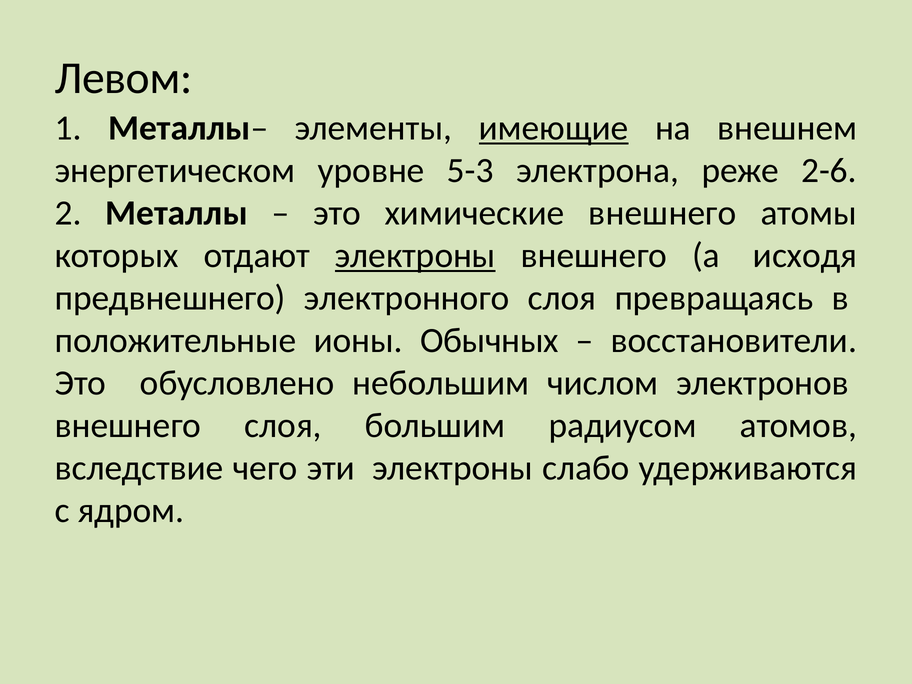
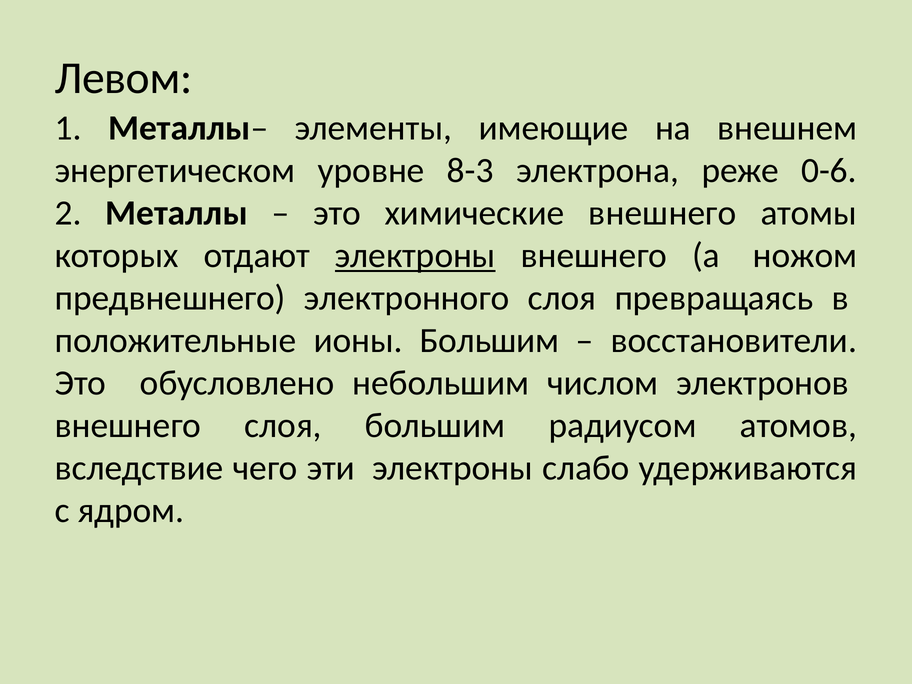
имеющие underline: present -> none (554, 128)
5-3: 5-3 -> 8-3 (470, 171)
2-6: 2-6 -> 0-6 (829, 171)
исходя: исходя -> ножом (805, 256)
ионы Обычных: Обычных -> Большим (489, 341)
